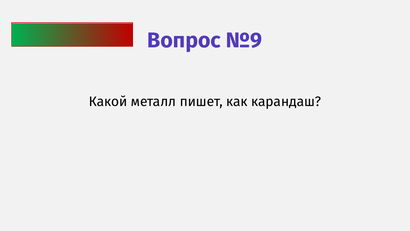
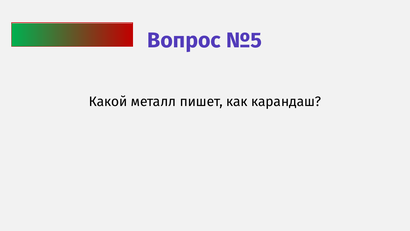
№9: №9 -> №5 (244, 40)
